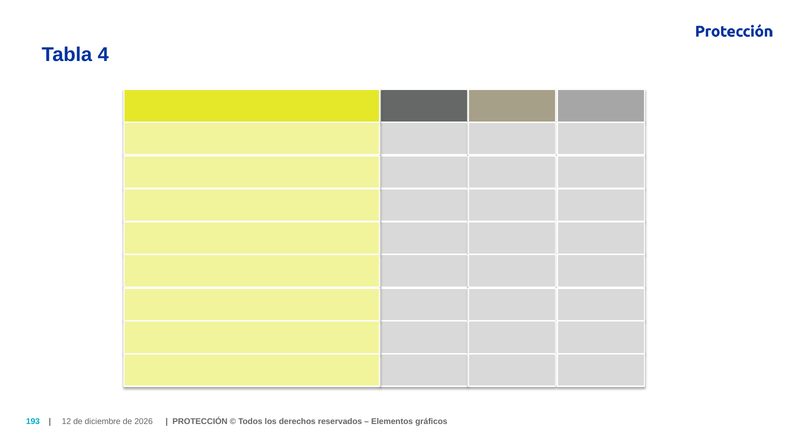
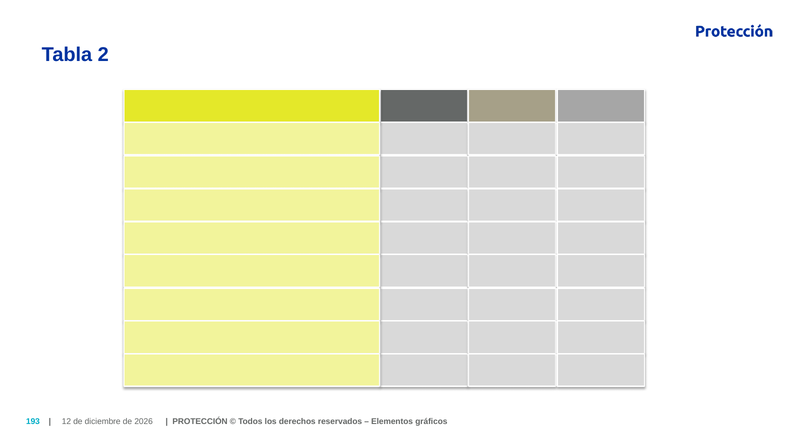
4: 4 -> 2 (103, 55)
